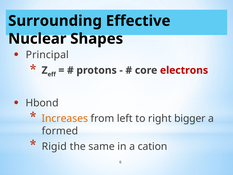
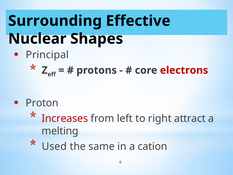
Hbond: Hbond -> Proton (42, 103)
Increases colour: orange -> red (65, 118)
bigger: bigger -> attract (190, 118)
formed: formed -> melting (60, 131)
Rigid: Rigid -> Used (54, 146)
